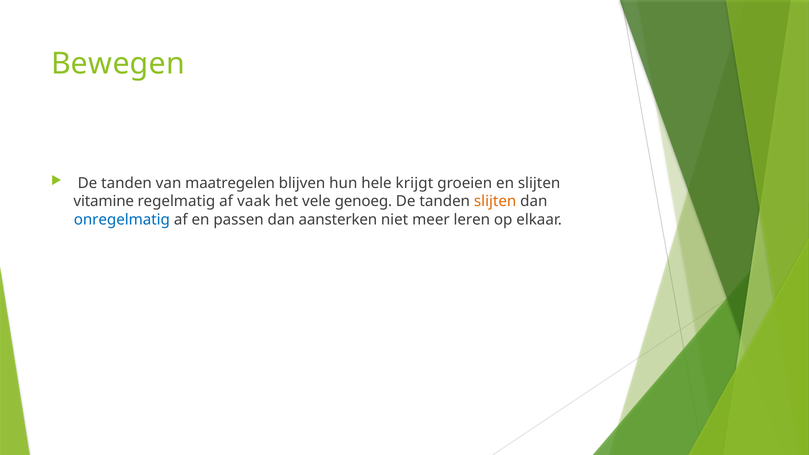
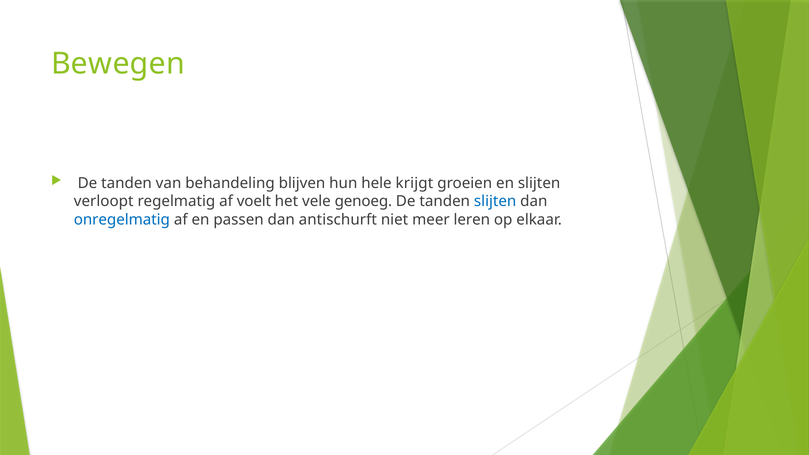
maatregelen: maatregelen -> behandeling (230, 183)
vitamine: vitamine -> verloopt (104, 201)
vaak: vaak -> voelt (254, 201)
slijten colour: orange -> blue (495, 201)
aansterken: aansterken -> antischurft (338, 220)
